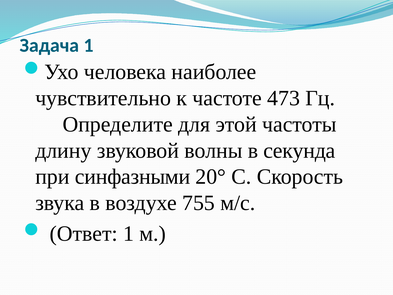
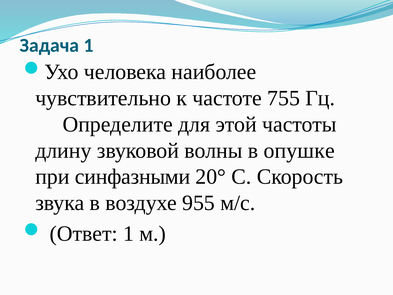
473: 473 -> 755 (284, 98)
секунда: секунда -> опушке (299, 150)
755: 755 -> 955 (199, 203)
